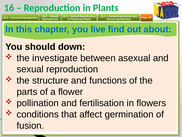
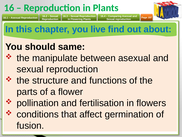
down: down -> same (72, 47)
investigate: investigate -> manipulate (55, 58)
